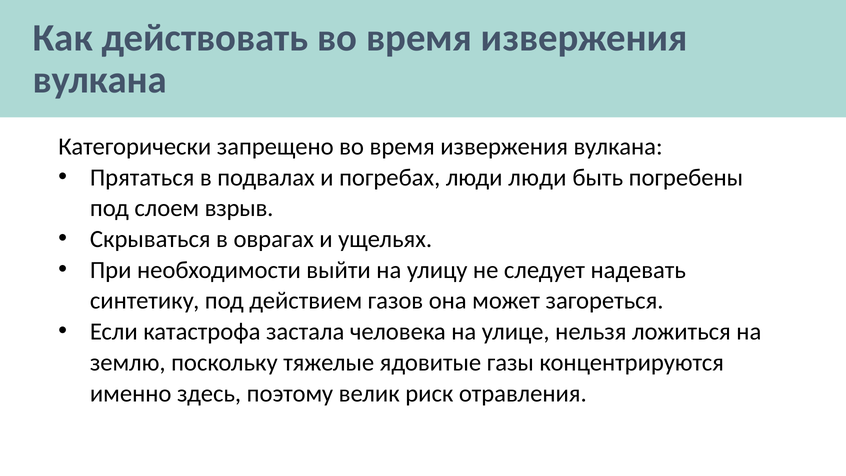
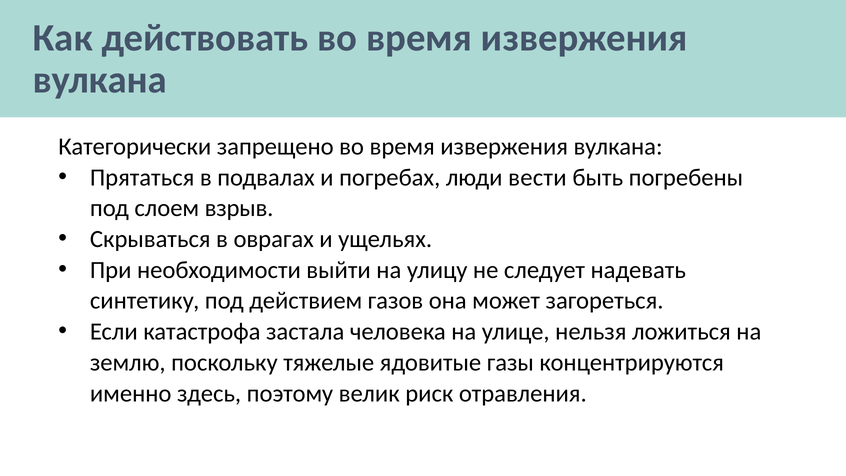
люди люди: люди -> вести (537, 177)
